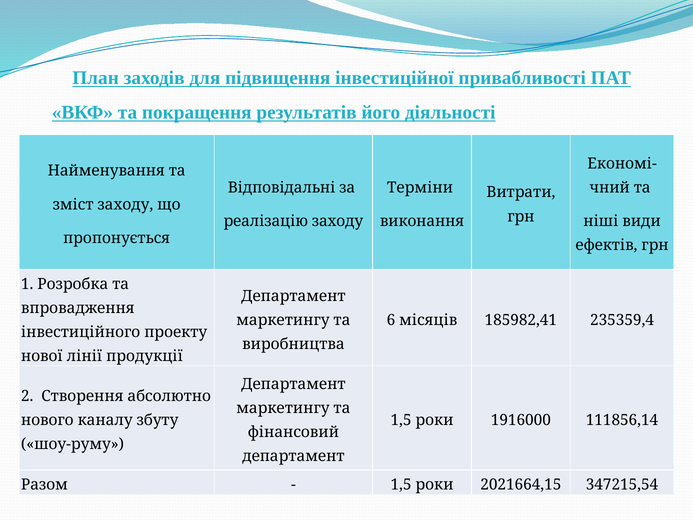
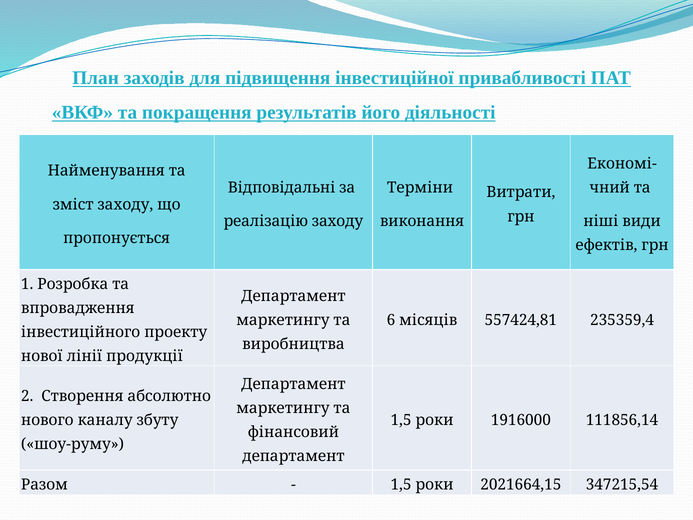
185982,41: 185982,41 -> 557424,81 (521, 320)
